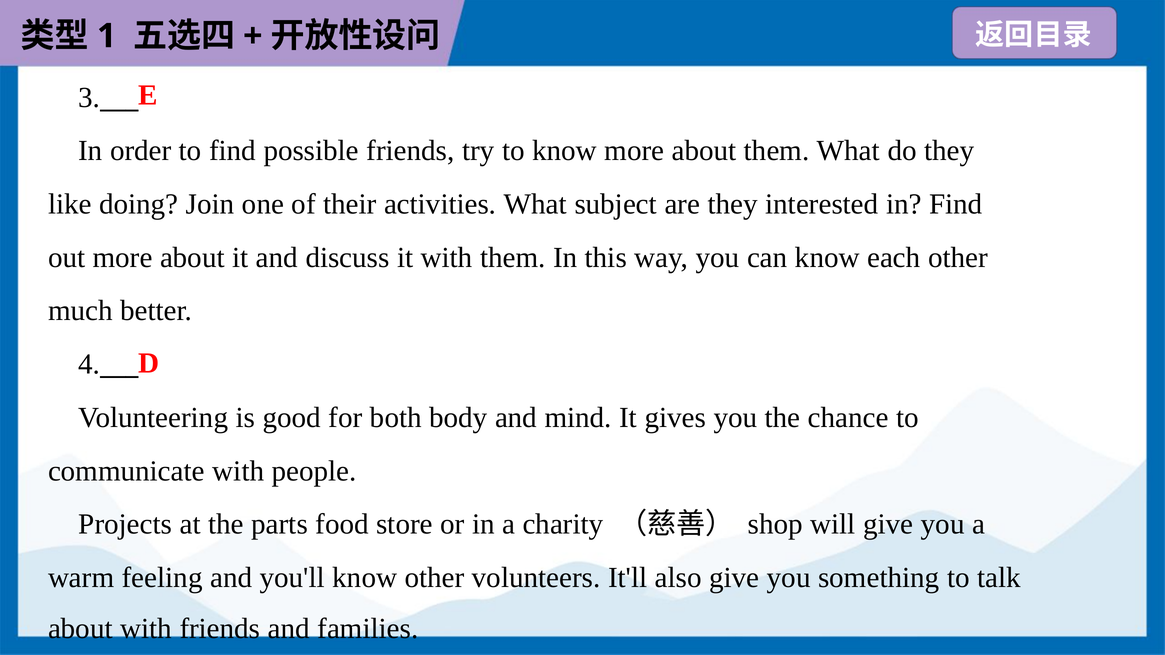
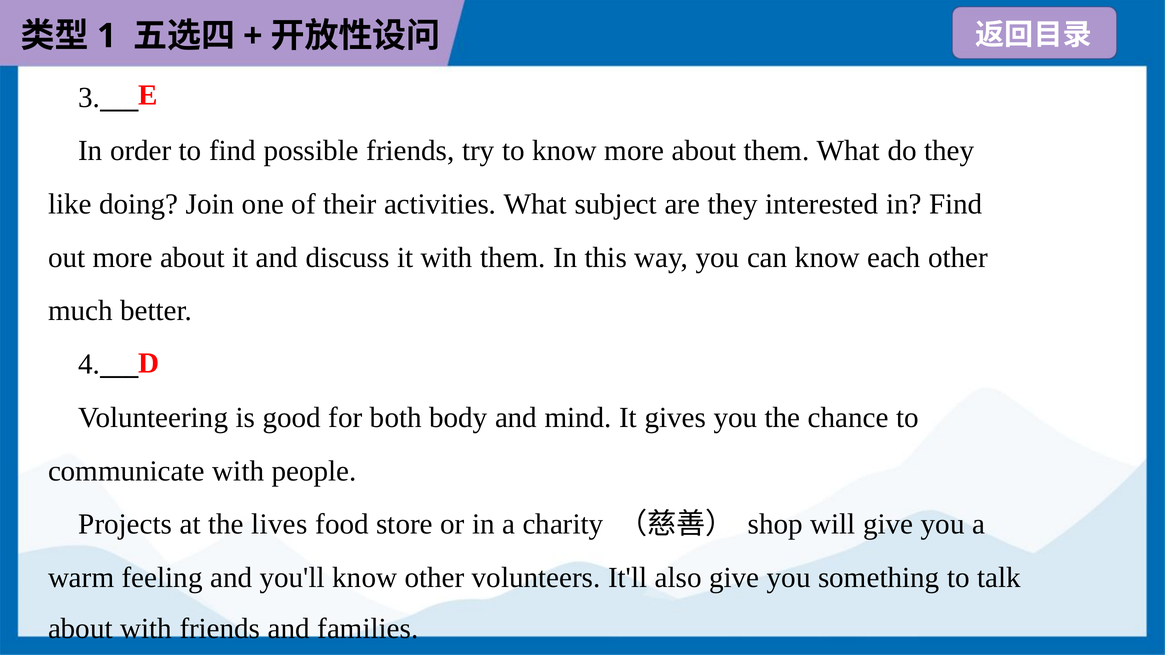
parts: parts -> lives (279, 525)
